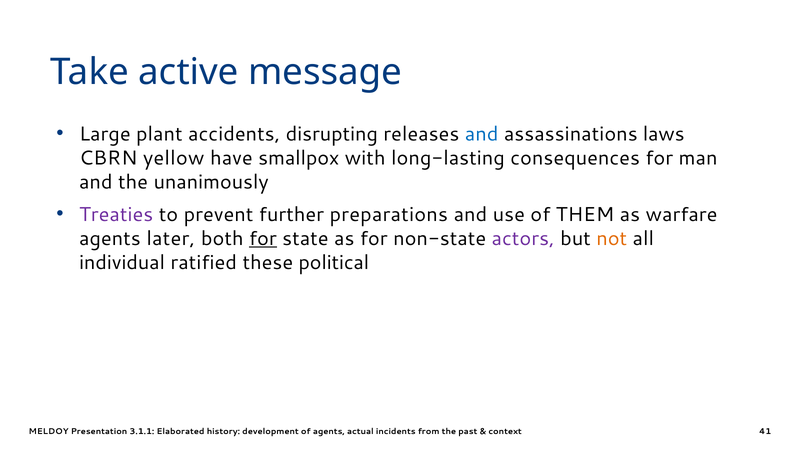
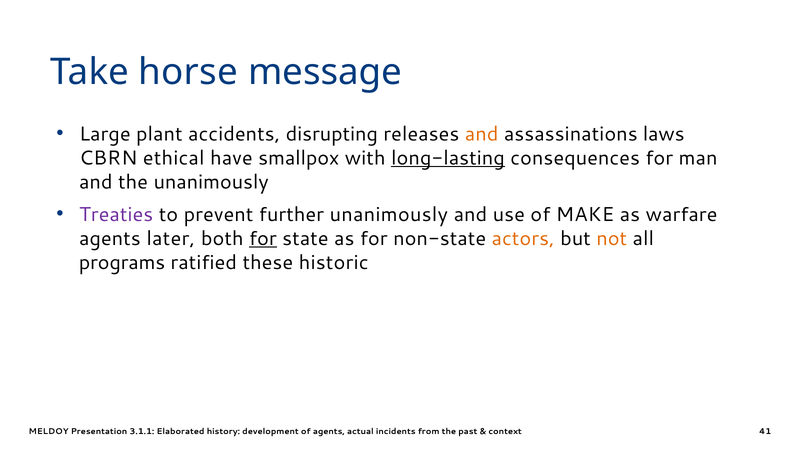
active: active -> horse (188, 72)
and colour: blue -> orange (482, 134)
yellow: yellow -> ethical (174, 158)
long-lasting underline: none -> present (448, 158)
further preparations: preparations -> unanimously (389, 214)
THEM: THEM -> MAKE (585, 214)
actors colour: purple -> orange (523, 239)
individual: individual -> programs (122, 263)
political: political -> historic (334, 263)
